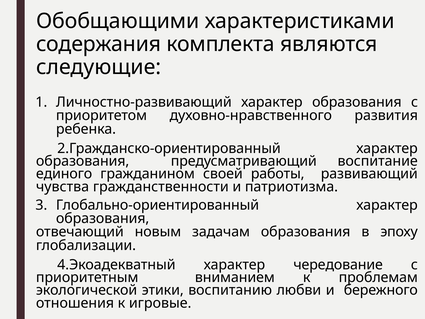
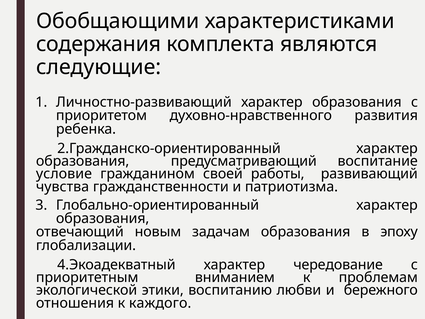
единого: единого -> условие (64, 174)
игровые: игровые -> каждого (160, 303)
